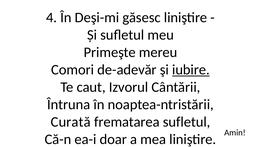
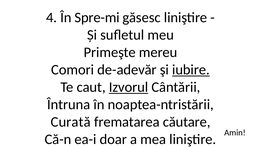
Deşi-mi: Deşi-mi -> Spre-mi (97, 17)
Izvorul underline: none -> present (129, 87)
frematarea sufletul: sufletul -> căutare (187, 122)
